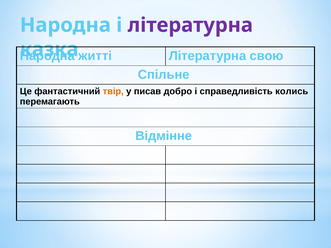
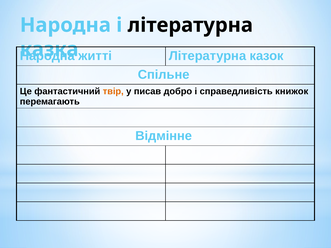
літературна colour: purple -> black (190, 25)
свою: свою -> казок (267, 56)
колись: колись -> книжок (292, 91)
